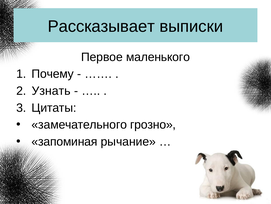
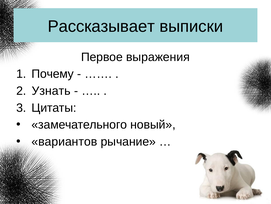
маленького: маленького -> выражения (158, 57)
грозно: грозно -> новый (153, 124)
запоминая: запоминая -> вариантов (64, 141)
